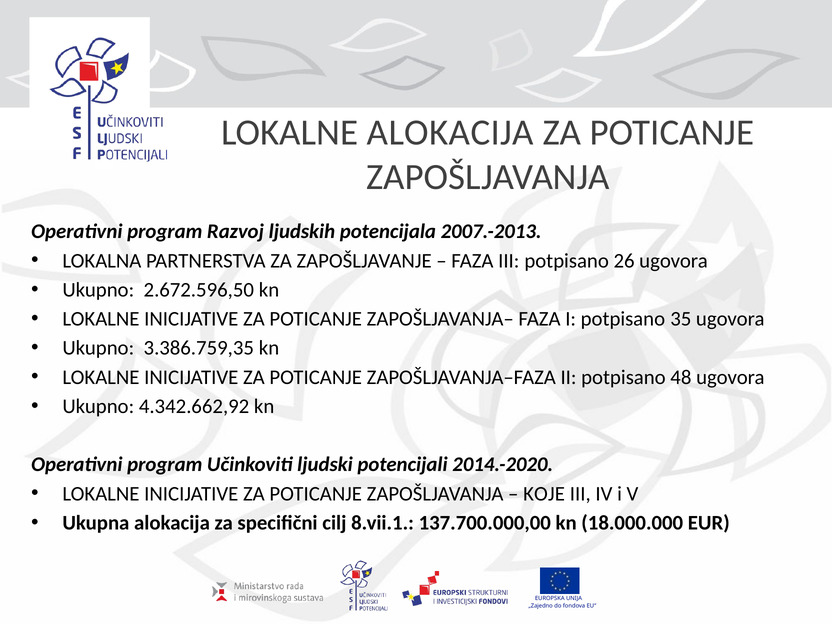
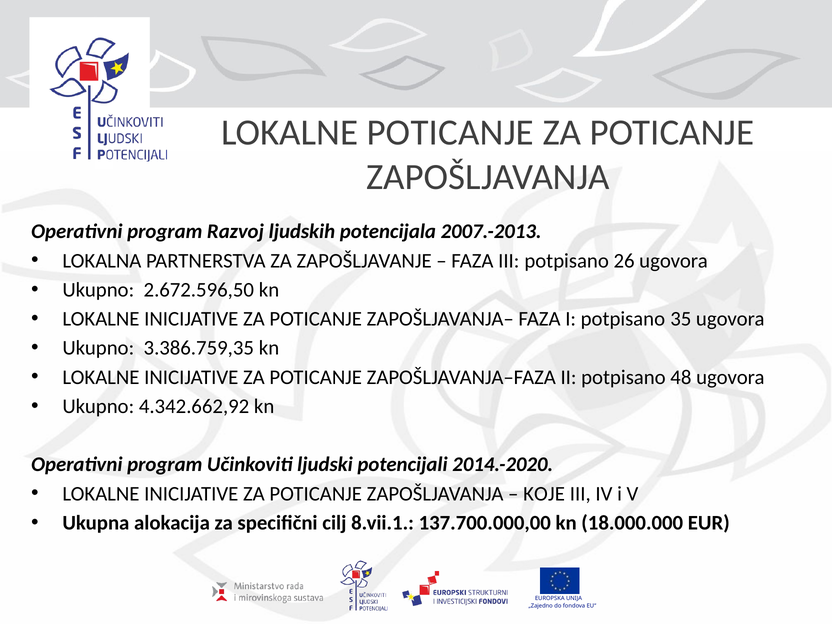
LOKALNE ALOKACIJA: ALOKACIJA -> POTICANJE (450, 132)
